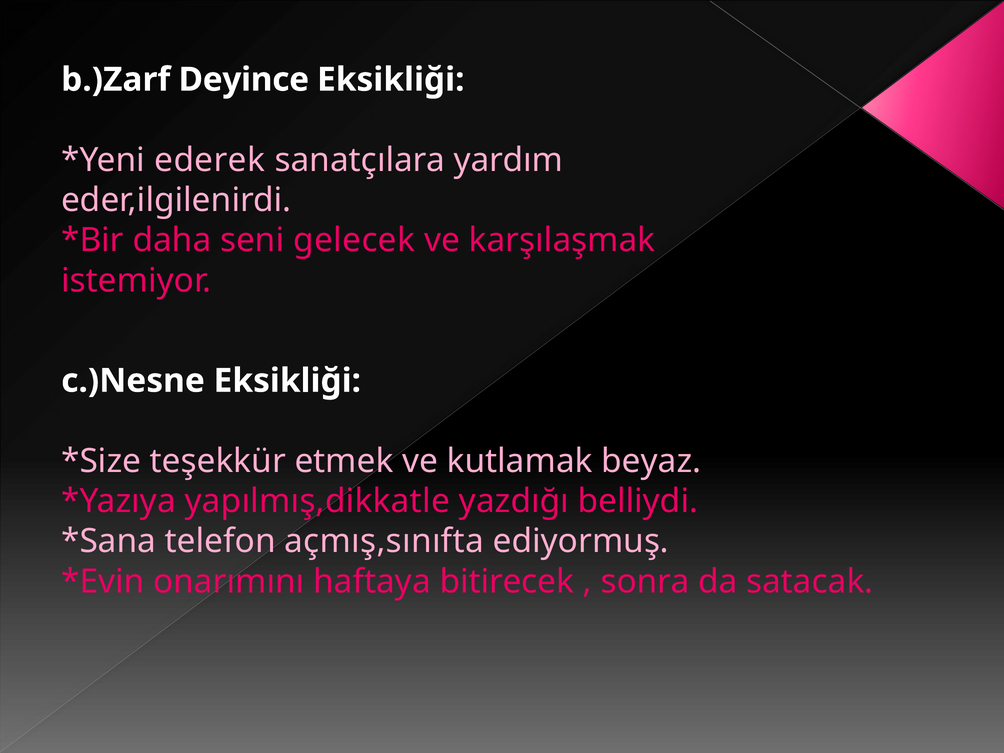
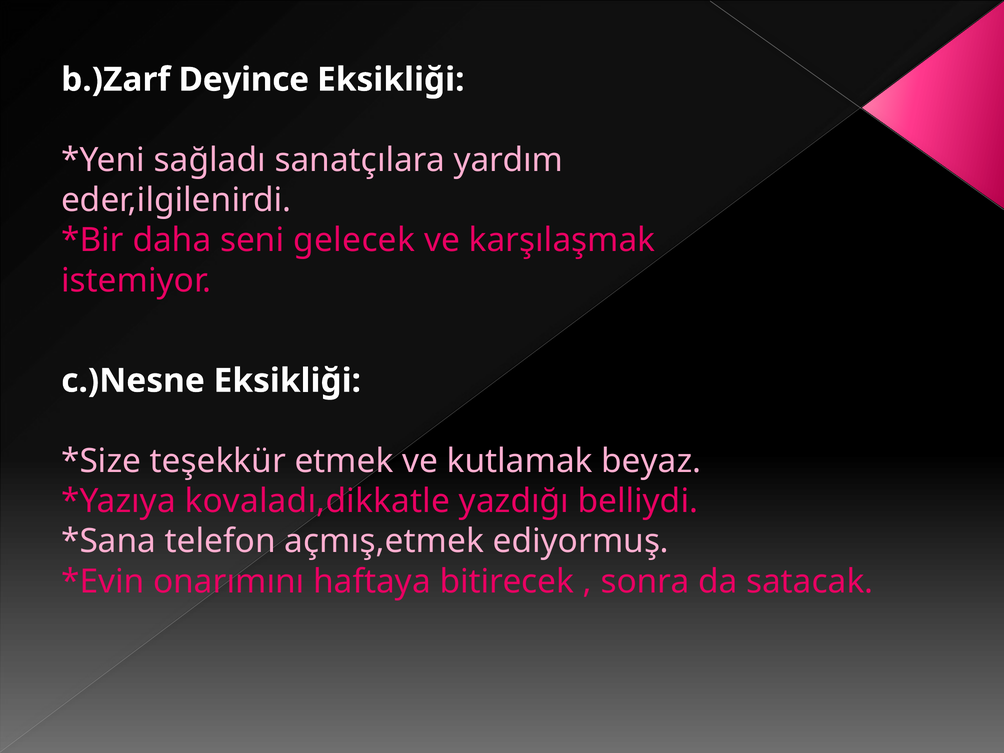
ederek: ederek -> sağladı (210, 160)
yapılmış,dikkatle: yapılmış,dikkatle -> kovaladı,dikkatle (317, 501)
açmış,sınıfta: açmış,sınıfta -> açmış,etmek (384, 541)
